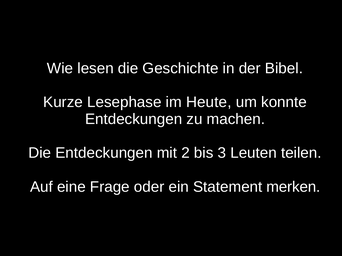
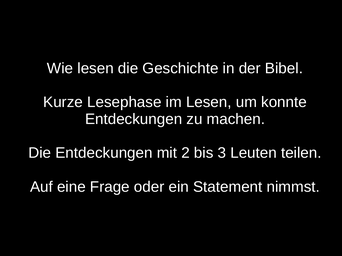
im Heute: Heute -> Lesen (209, 102)
merken: merken -> nimmst (293, 187)
